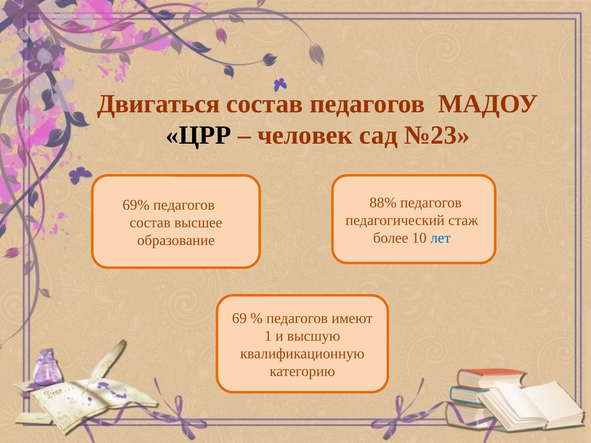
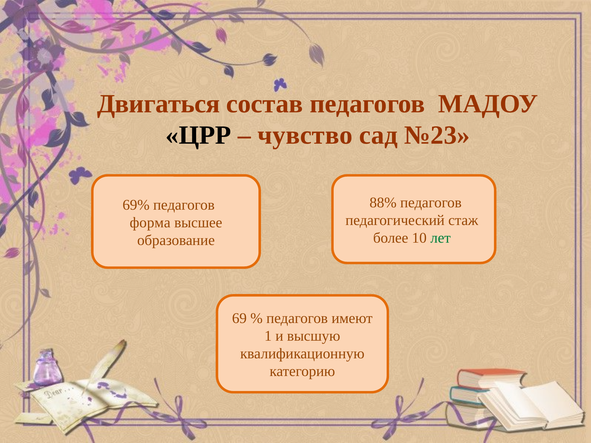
человек: человек -> чувство (305, 135)
состав: состав -> форма (150, 223)
лет colour: blue -> green (441, 238)
